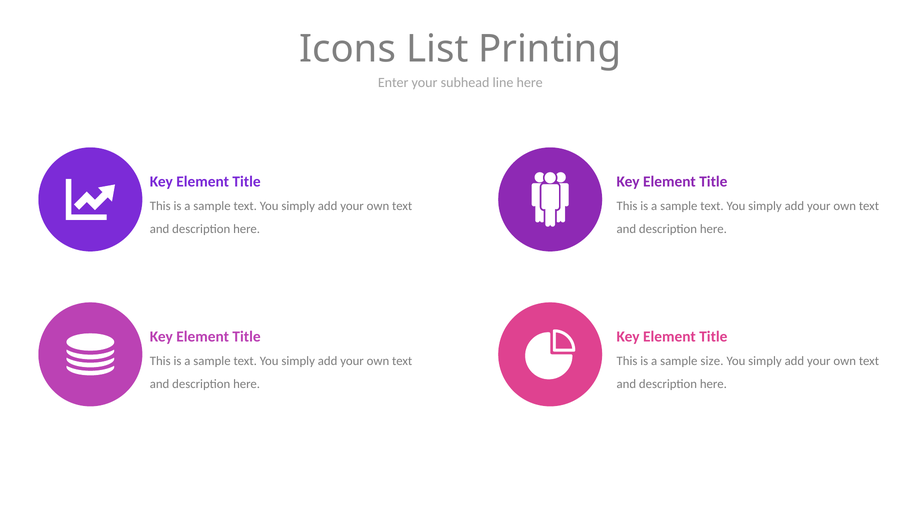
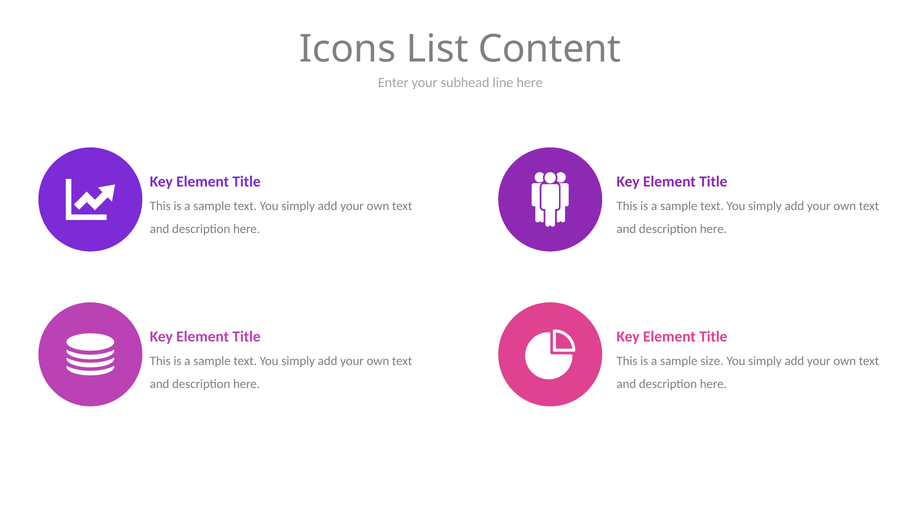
Printing: Printing -> Content (550, 49)
